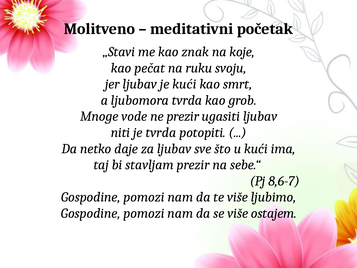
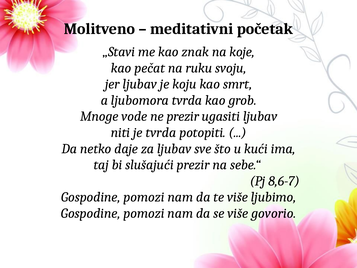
je kući: kući -> koju (184, 84)
stavljam: stavljam -> slušajući (150, 165)
ostajem: ostajem -> govorio (274, 213)
